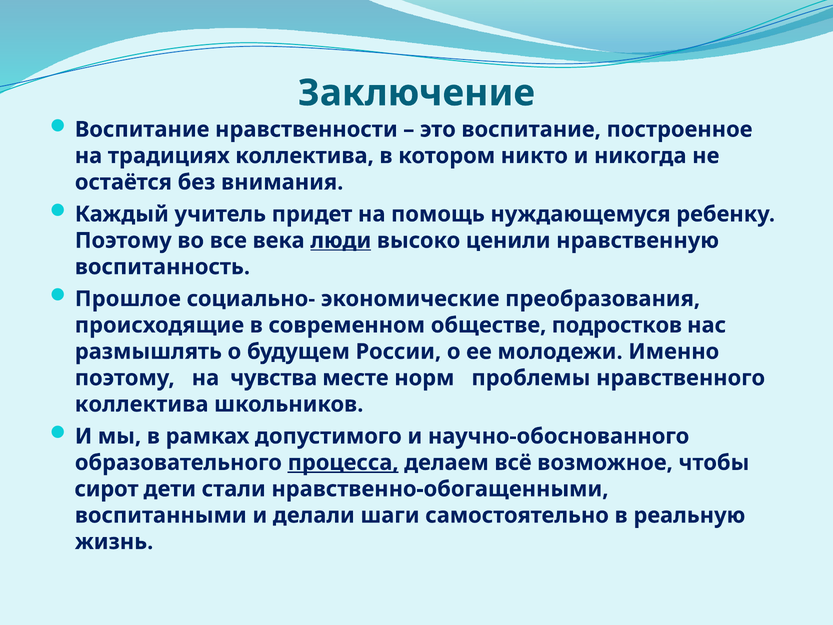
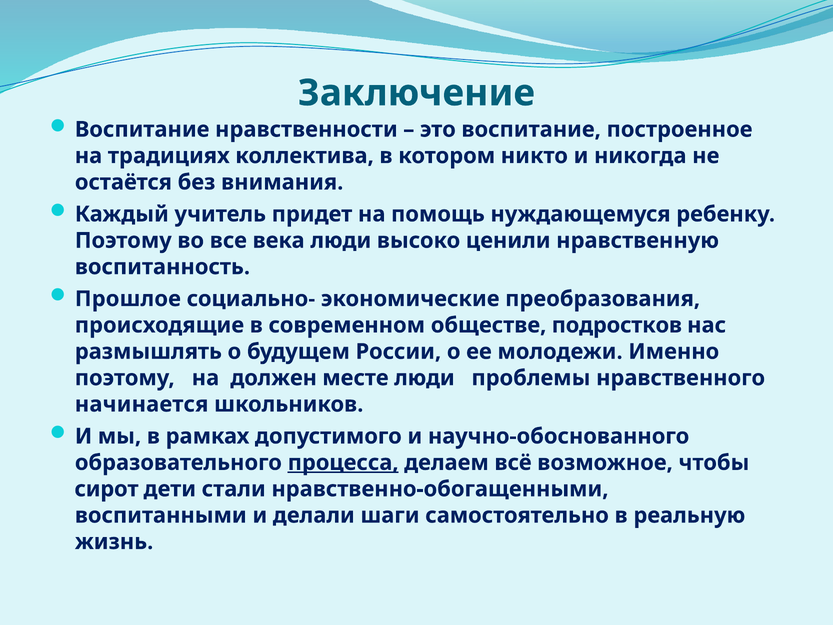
люди underline: present -> none (341, 240)
чувства: чувства -> должен (274, 378)
месте норм: норм -> люди (424, 378)
коллектива: коллектива -> начинается (142, 404)
